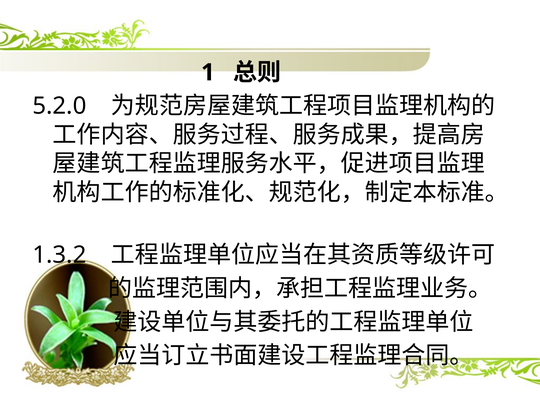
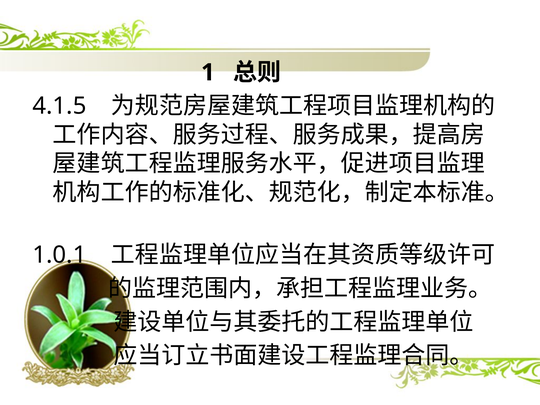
5.2.0: 5.2.0 -> 4.1.5 (59, 106)
1.3.2: 1.3.2 -> 1.0.1 (59, 255)
